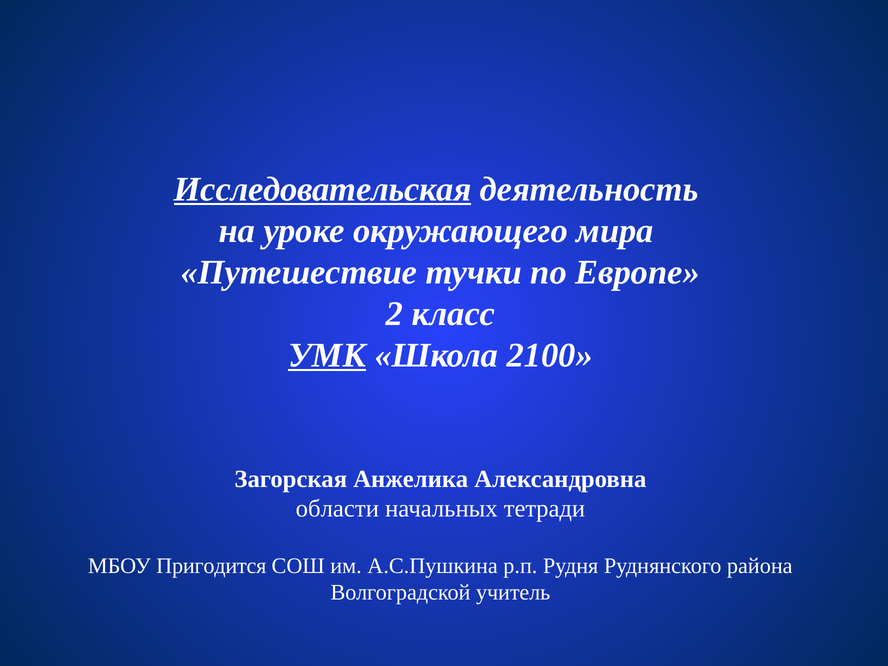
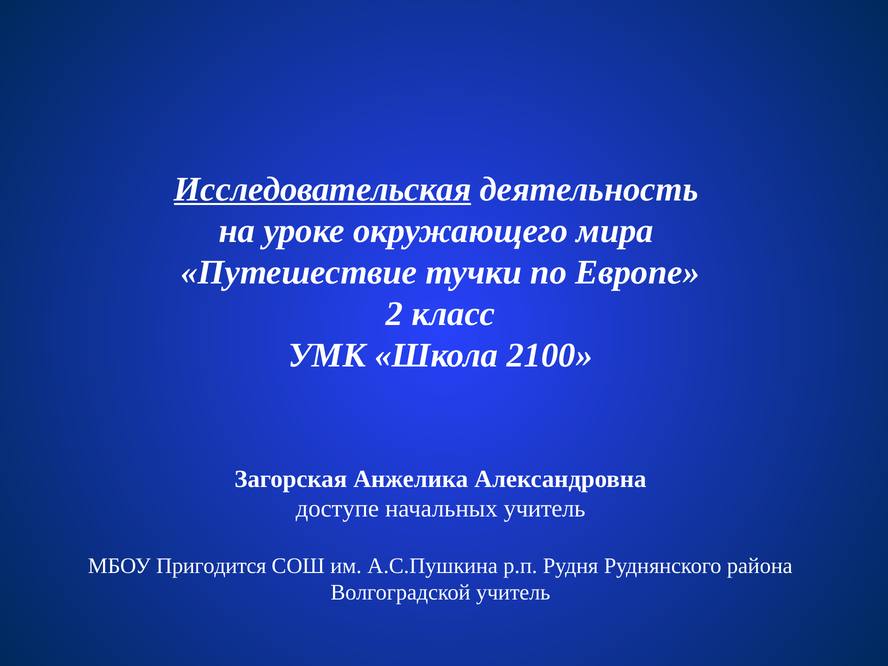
УМК underline: present -> none (327, 355)
области: области -> доступе (337, 508)
начальных тетради: тетради -> учитель (545, 508)
